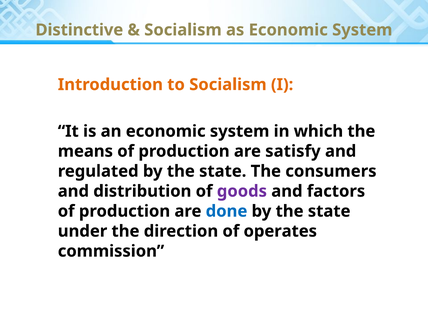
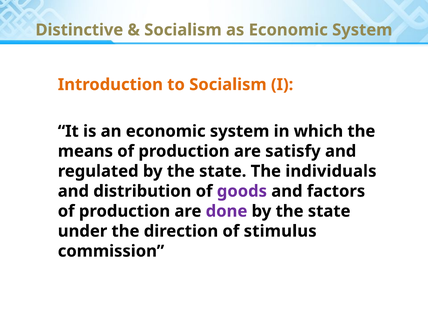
consumers: consumers -> individuals (331, 171)
done colour: blue -> purple (227, 211)
operates: operates -> stimulus (280, 231)
